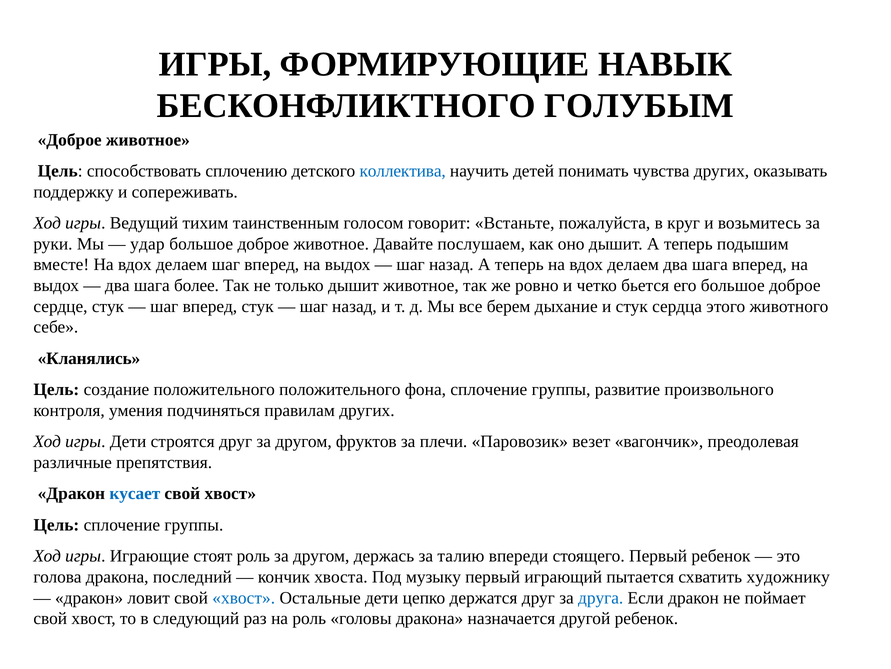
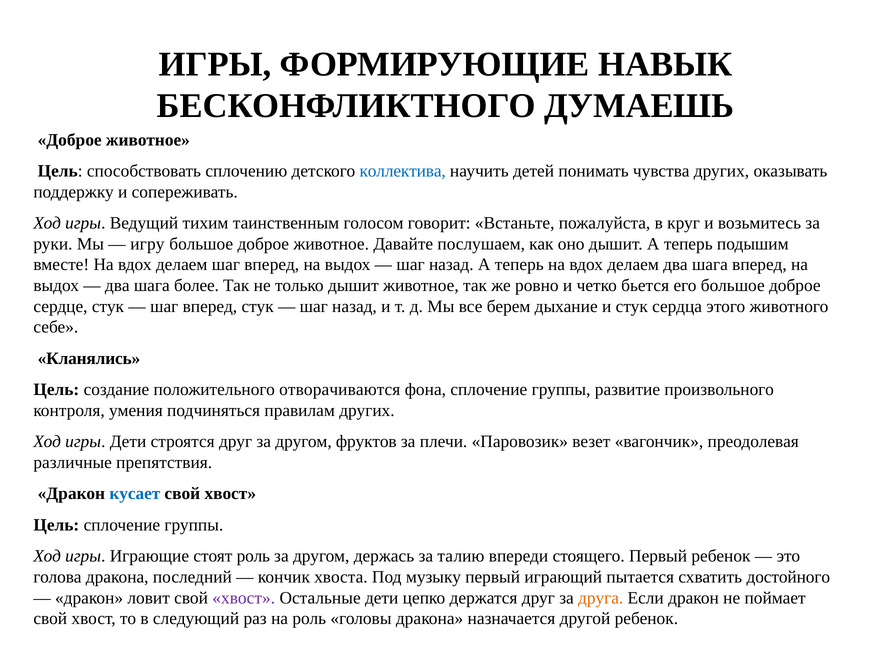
ГОЛУБЫМ: ГОЛУБЫМ -> ДУМАЕШЬ (639, 106)
удар: удар -> игру (147, 244)
положительного положительного: положительного -> отворачиваются (340, 389)
художнику: художнику -> достойного (788, 576)
хвост colour: blue -> purple (244, 597)
друга colour: blue -> orange (601, 597)
